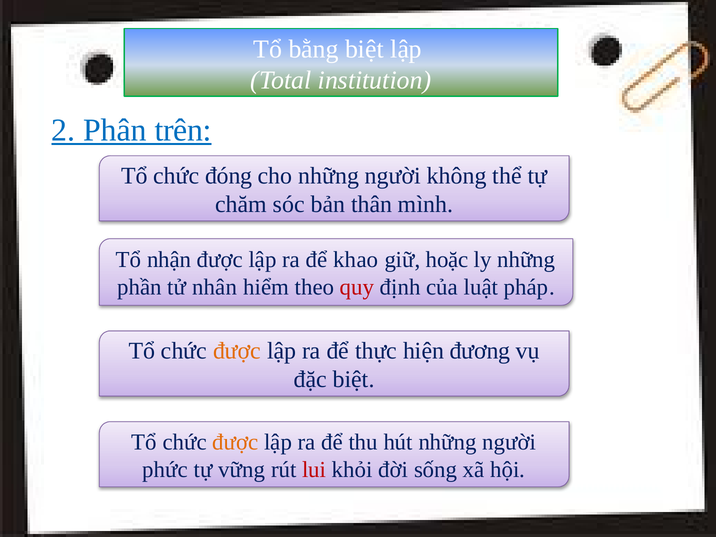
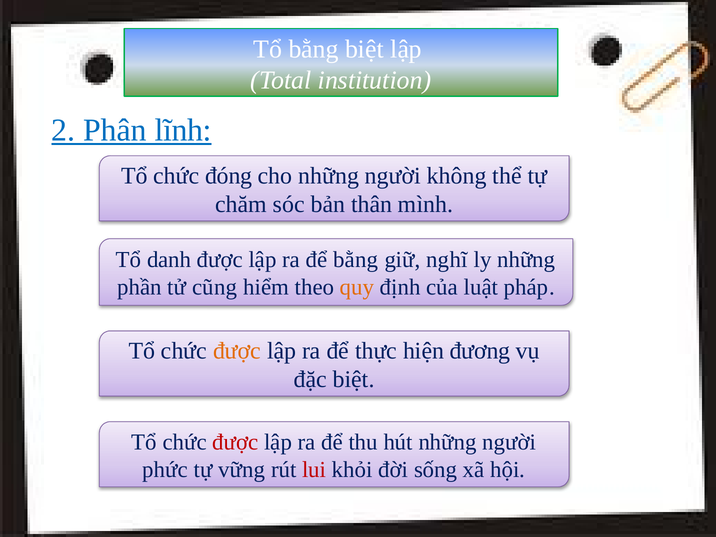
trên: trên -> lĩnh (183, 130)
nhận: nhận -> danh (169, 260)
để khao: khao -> bằng (356, 260)
hoặc: hoặc -> nghĩ (447, 260)
nhân: nhân -> cũng (215, 287)
quy colour: red -> orange (357, 287)
được colour: orange -> red (235, 442)
